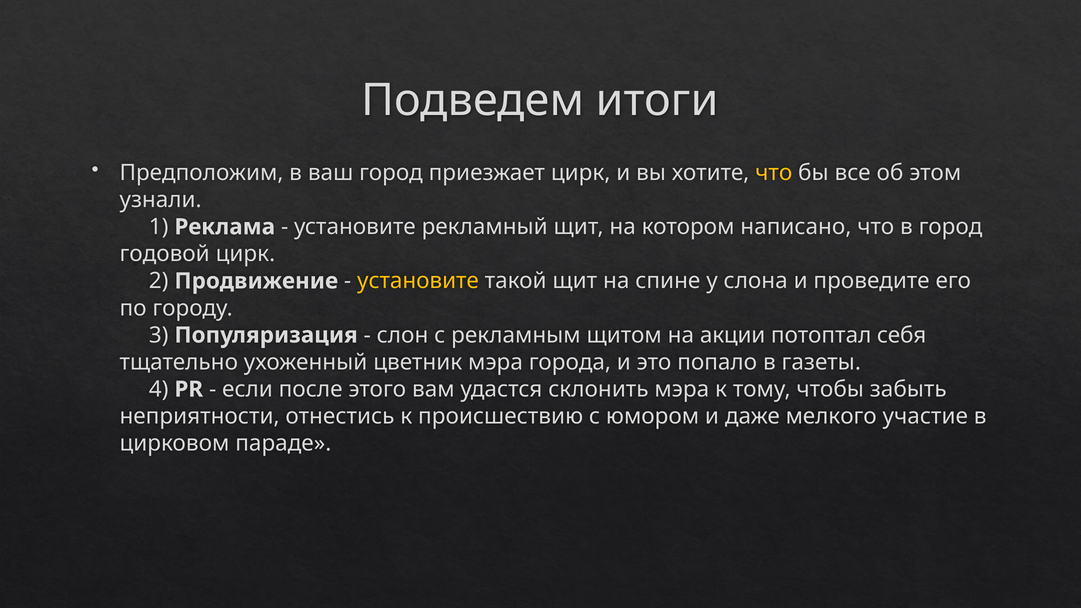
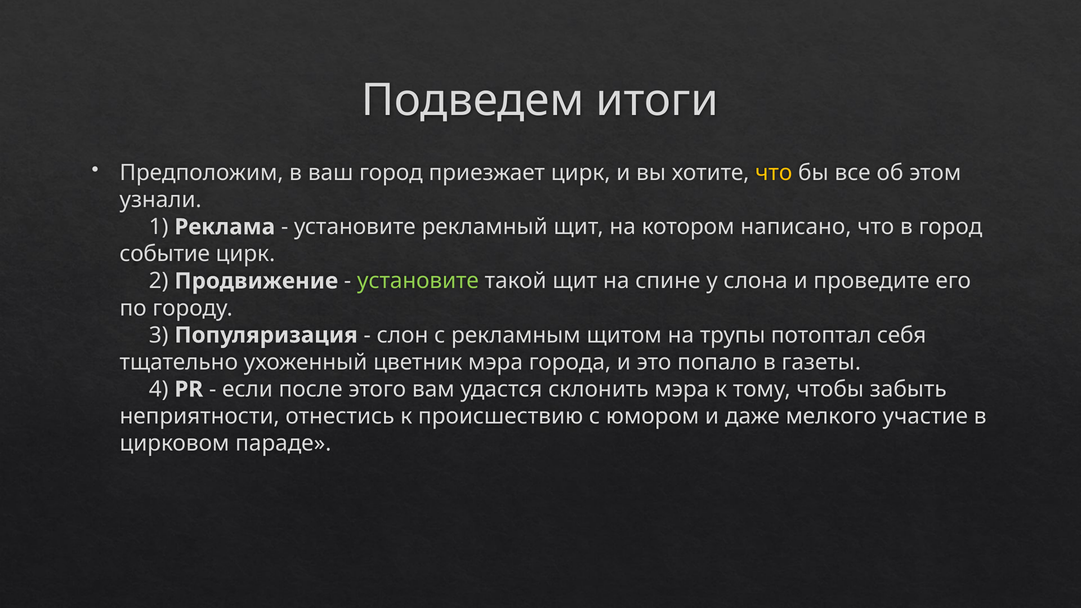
годовой: годовой -> событие (165, 254)
установите colour: yellow -> light green (418, 281)
акции: акции -> трупы (733, 335)
